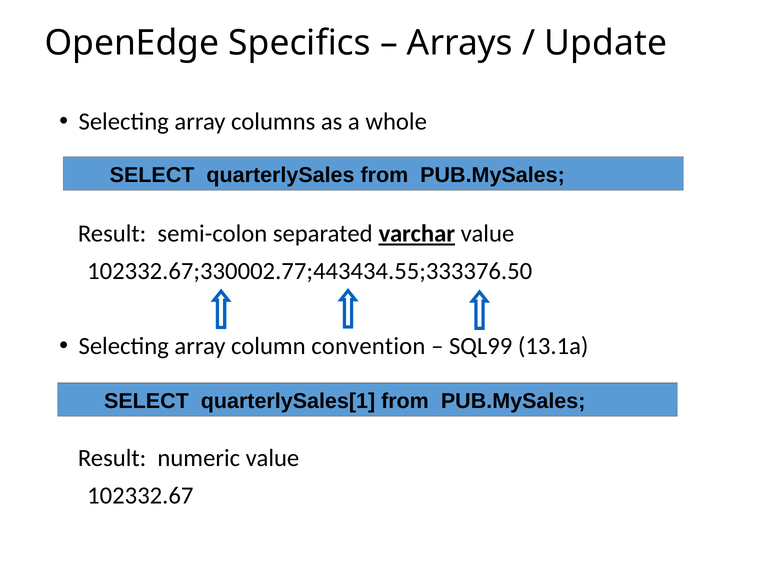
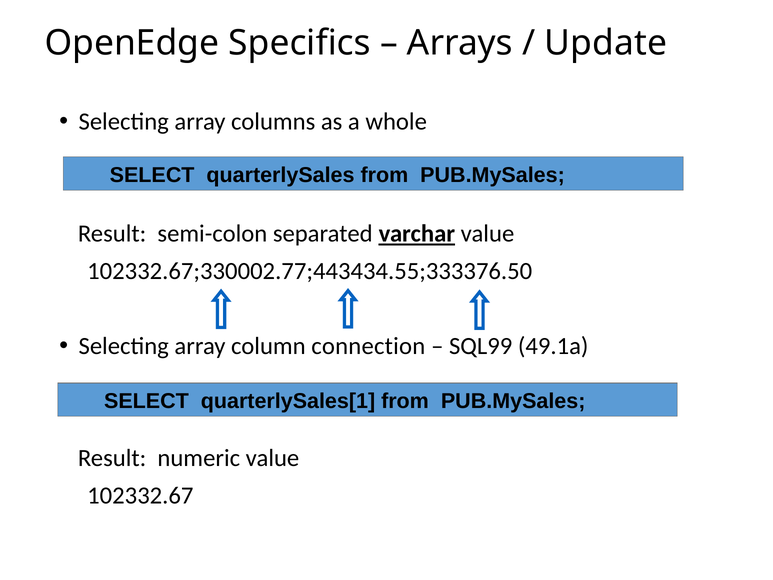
convention: convention -> connection (368, 346)
13.1a: 13.1a -> 49.1a (553, 346)
